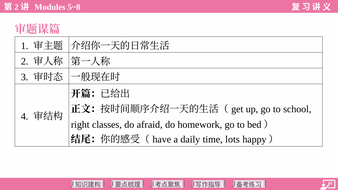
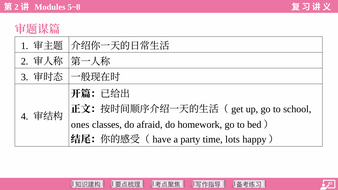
right: right -> ones (80, 125)
daily: daily -> party (190, 140)
